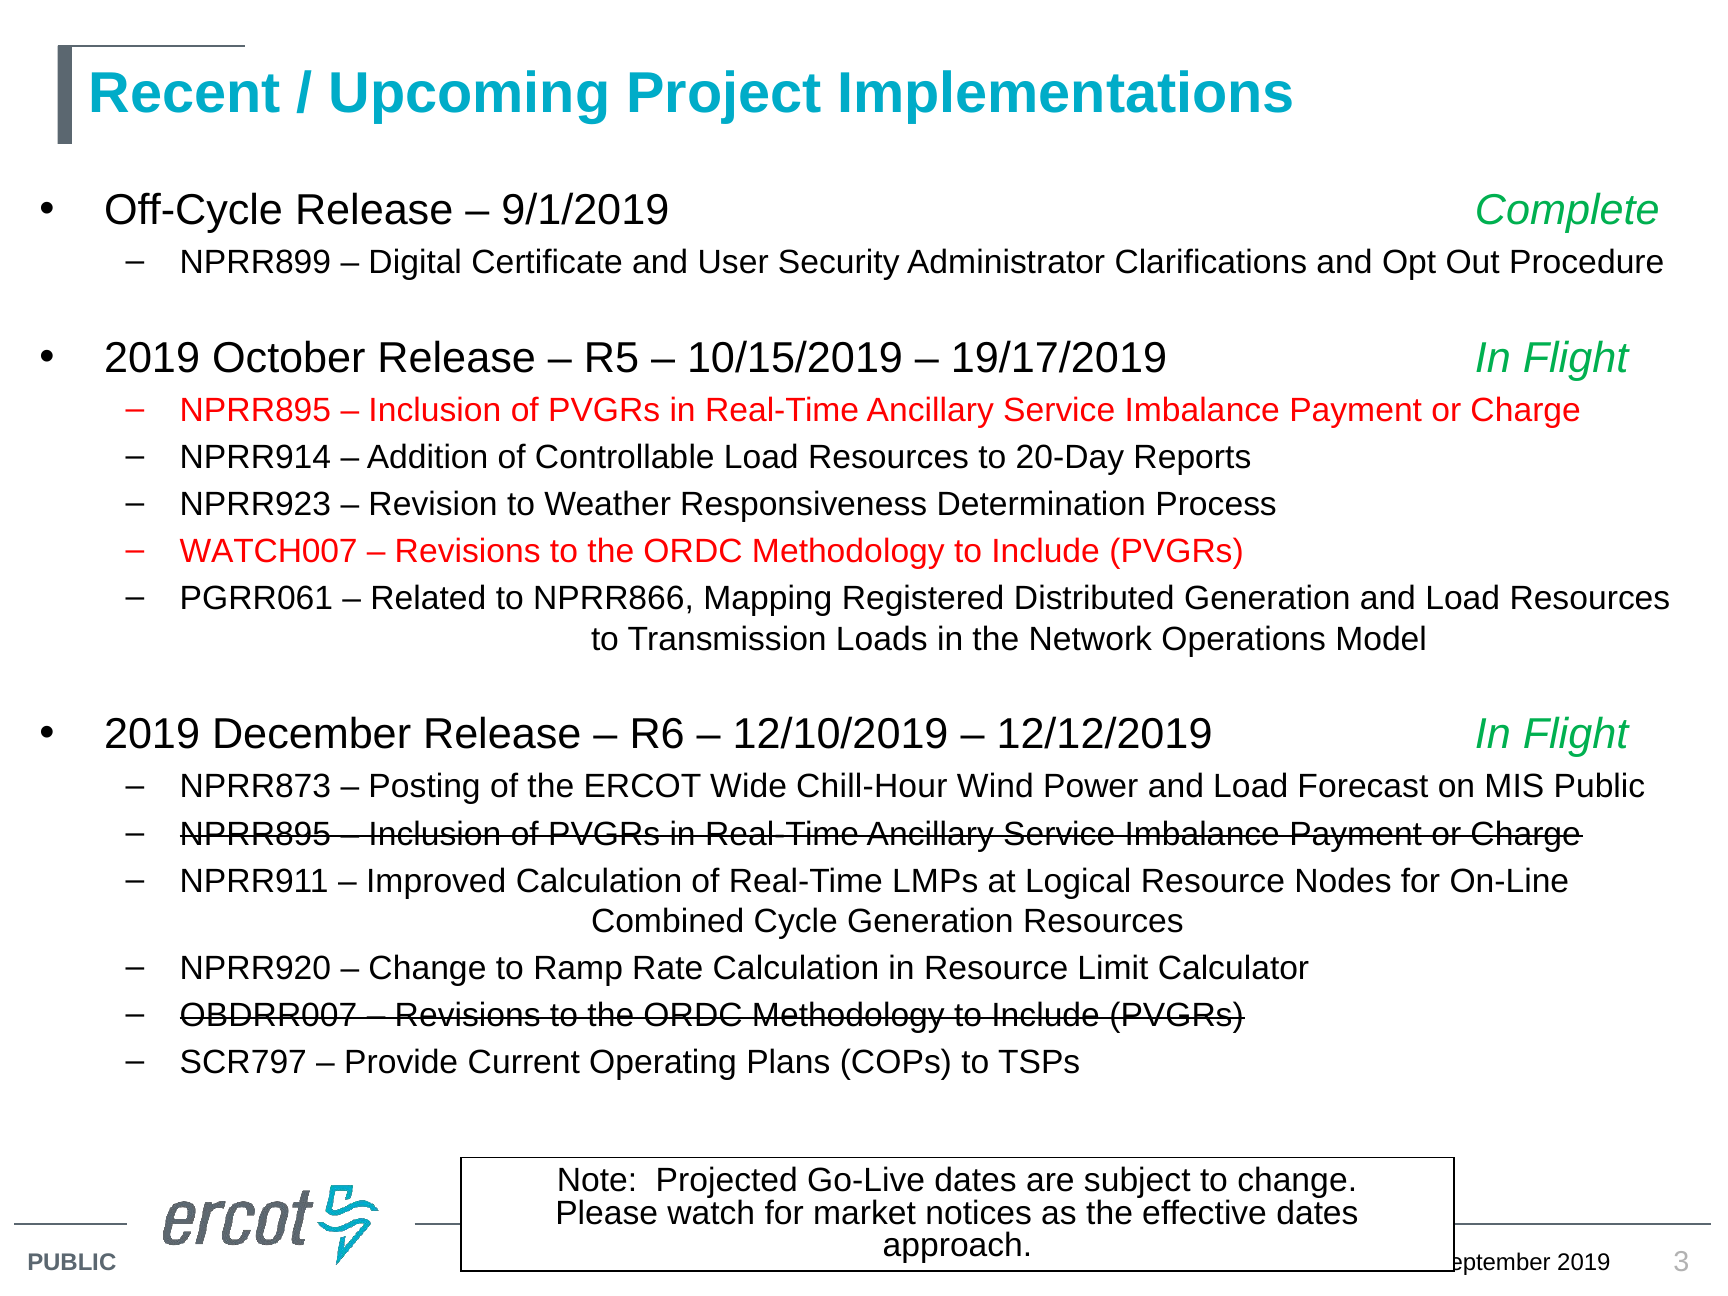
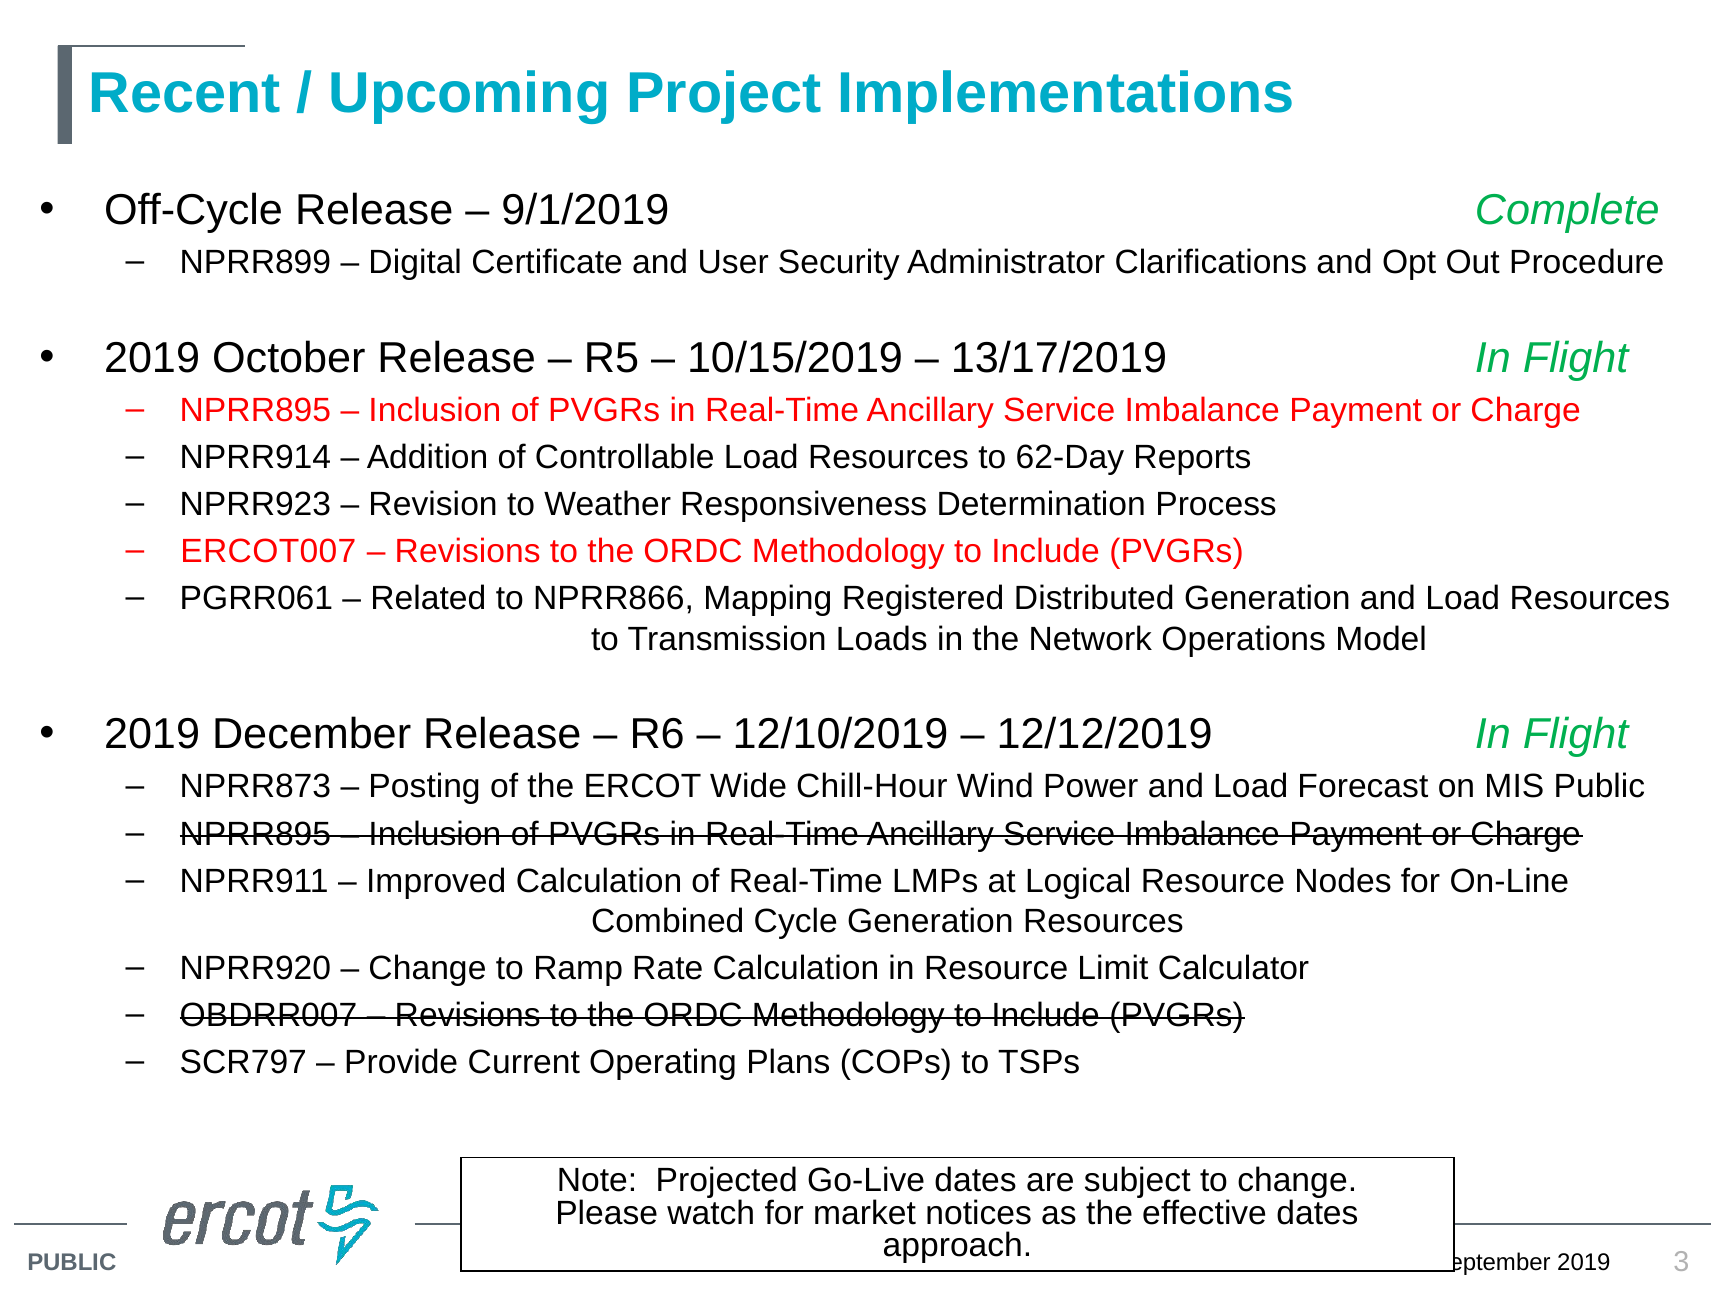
19/17/2019: 19/17/2019 -> 13/17/2019 (1059, 358)
20-Day: 20-Day -> 62-Day (1070, 457)
WATCH007: WATCH007 -> ERCOT007 (268, 552)
